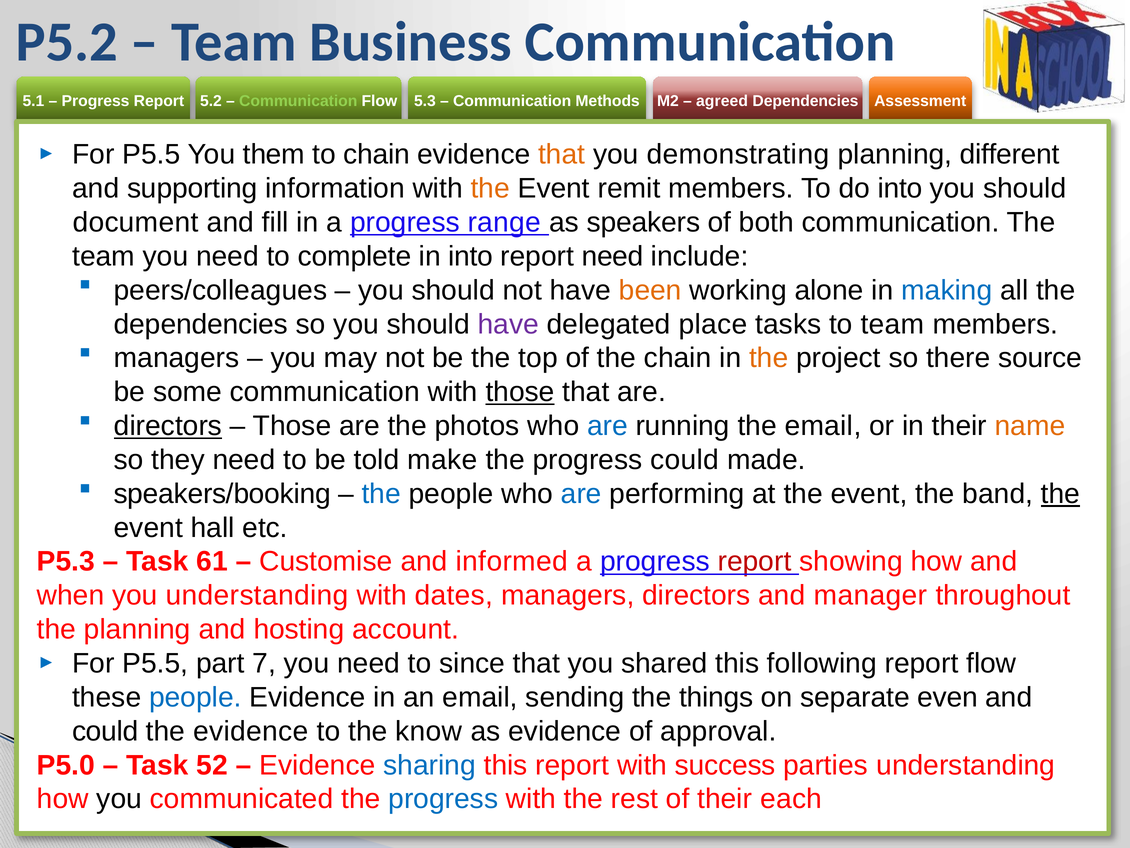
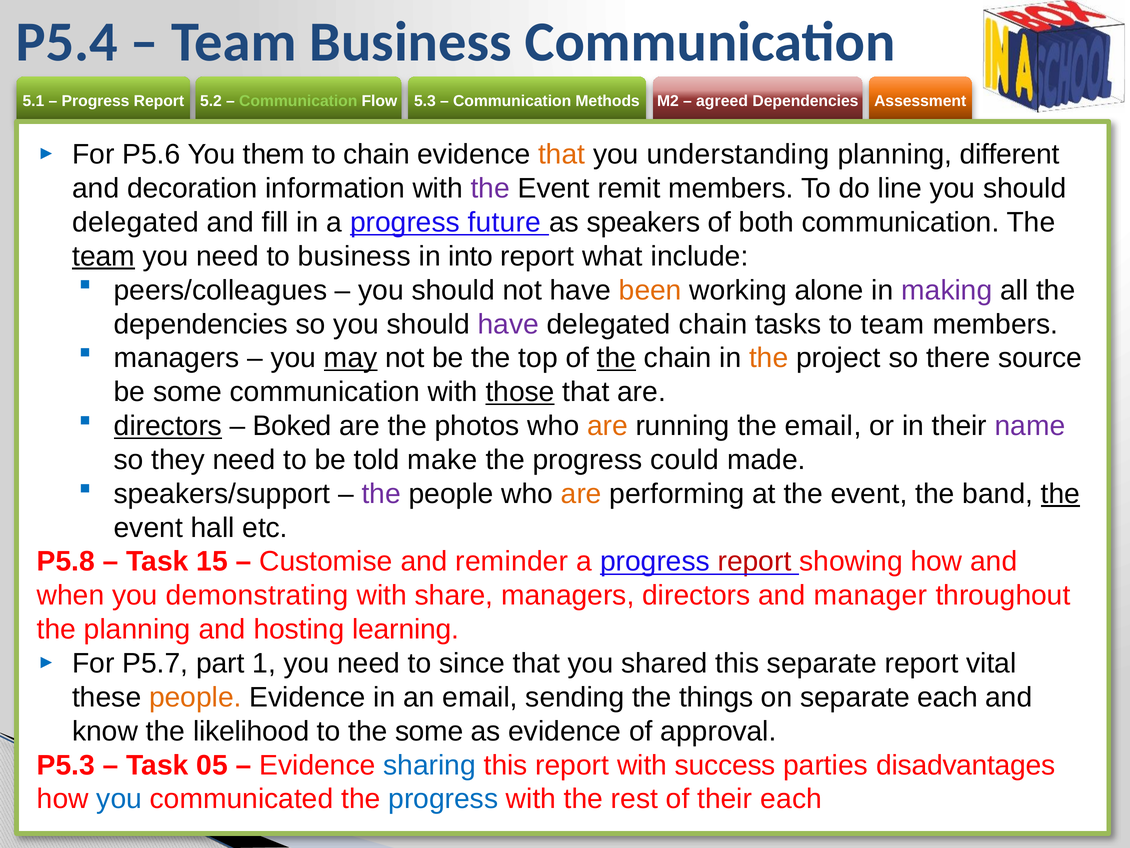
P5.2: P5.2 -> P5.4 (67, 42)
P5.5: P5.5 -> P5.6 (151, 155)
demonstrating: demonstrating -> understanding (738, 155)
supporting: supporting -> decoration (192, 188)
the colour: orange -> purple (490, 188)
do into: into -> line (900, 188)
document: document -> delegated (136, 222)
range: range -> future (504, 222)
team underline: none -> present (104, 256)
to complete: complete -> business (354, 256)
report need: need -> what (612, 256)
making colour: blue -> purple (947, 290)
delegated place: place -> chain (713, 324)
may underline: none -> present (351, 358)
the underline: none -> present (617, 358)
Those: Those -> Boked (292, 426)
are colour: blue -> orange (607, 426)
name colour: orange -> purple (1030, 426)
speakers/booking: speakers/booking -> speakers/support (222, 494)
the colour: blue -> purple (381, 494)
are colour: blue -> orange (581, 494)
P5.3: P5.3 -> P5.8 (66, 561)
61: 61 -> 15 (212, 561)
informed: informed -> reminder (512, 561)
you understanding: understanding -> demonstrating (257, 595)
dates: dates -> share (454, 595)
account: account -> learning (406, 629)
P5.5: P5.5 -> P5.7 (155, 663)
7: 7 -> 1 (264, 663)
this following: following -> separate (822, 663)
report flow: flow -> vital (991, 663)
people colour: blue -> orange (195, 697)
separate even: even -> each (948, 697)
could: could -> know (105, 731)
the evidence: evidence -> likelihood (251, 731)
the know: know -> some (429, 731)
P5.0: P5.0 -> P5.3 (66, 765)
52: 52 -> 05 (212, 765)
parties understanding: understanding -> disadvantages (966, 765)
you colour: black -> blue (119, 799)
